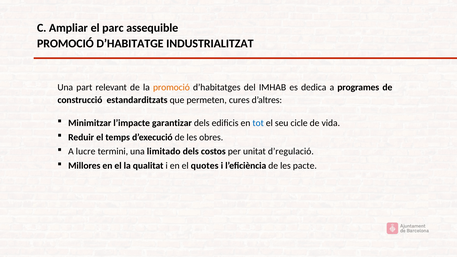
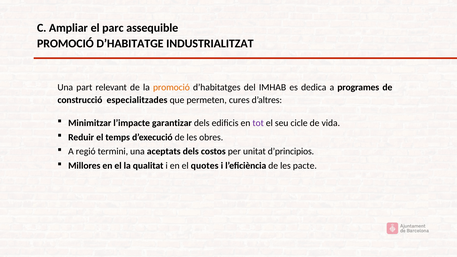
estandarditzats: estandarditzats -> especialitzades (137, 100)
tot colour: blue -> purple (258, 123)
lucre: lucre -> regió (86, 152)
limitado: limitado -> aceptats (164, 152)
d’regulació: d’regulació -> d’principios (291, 152)
